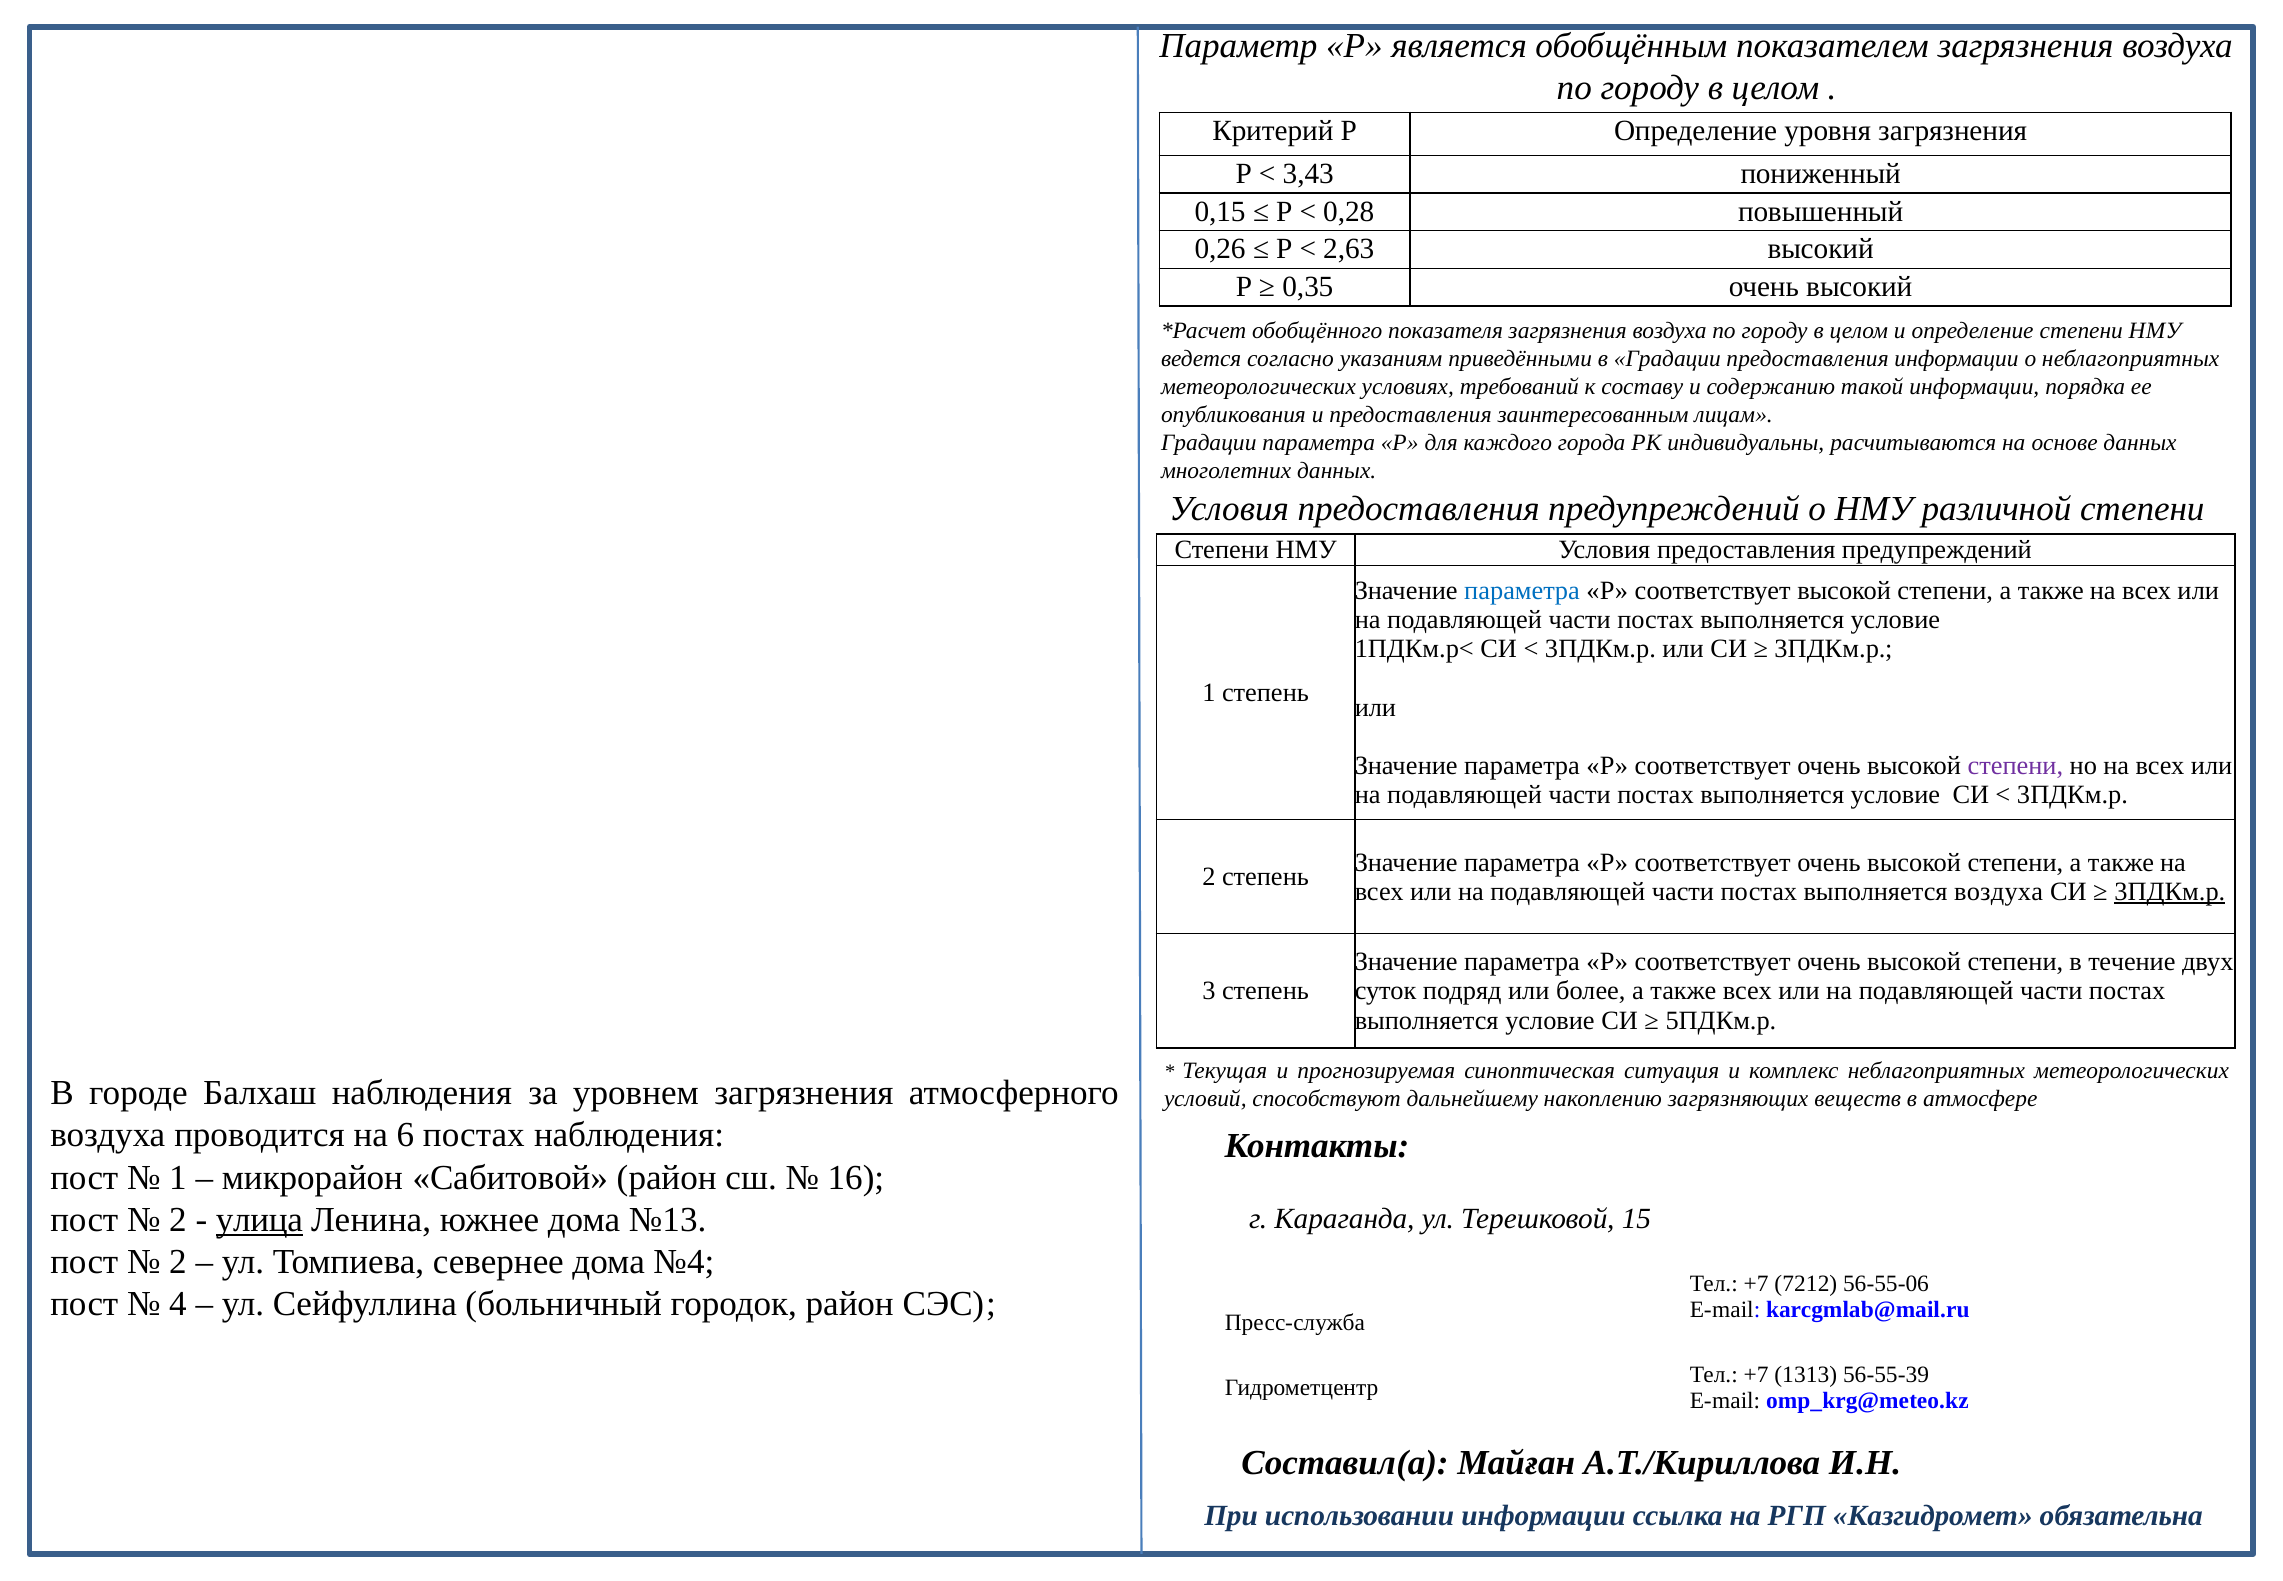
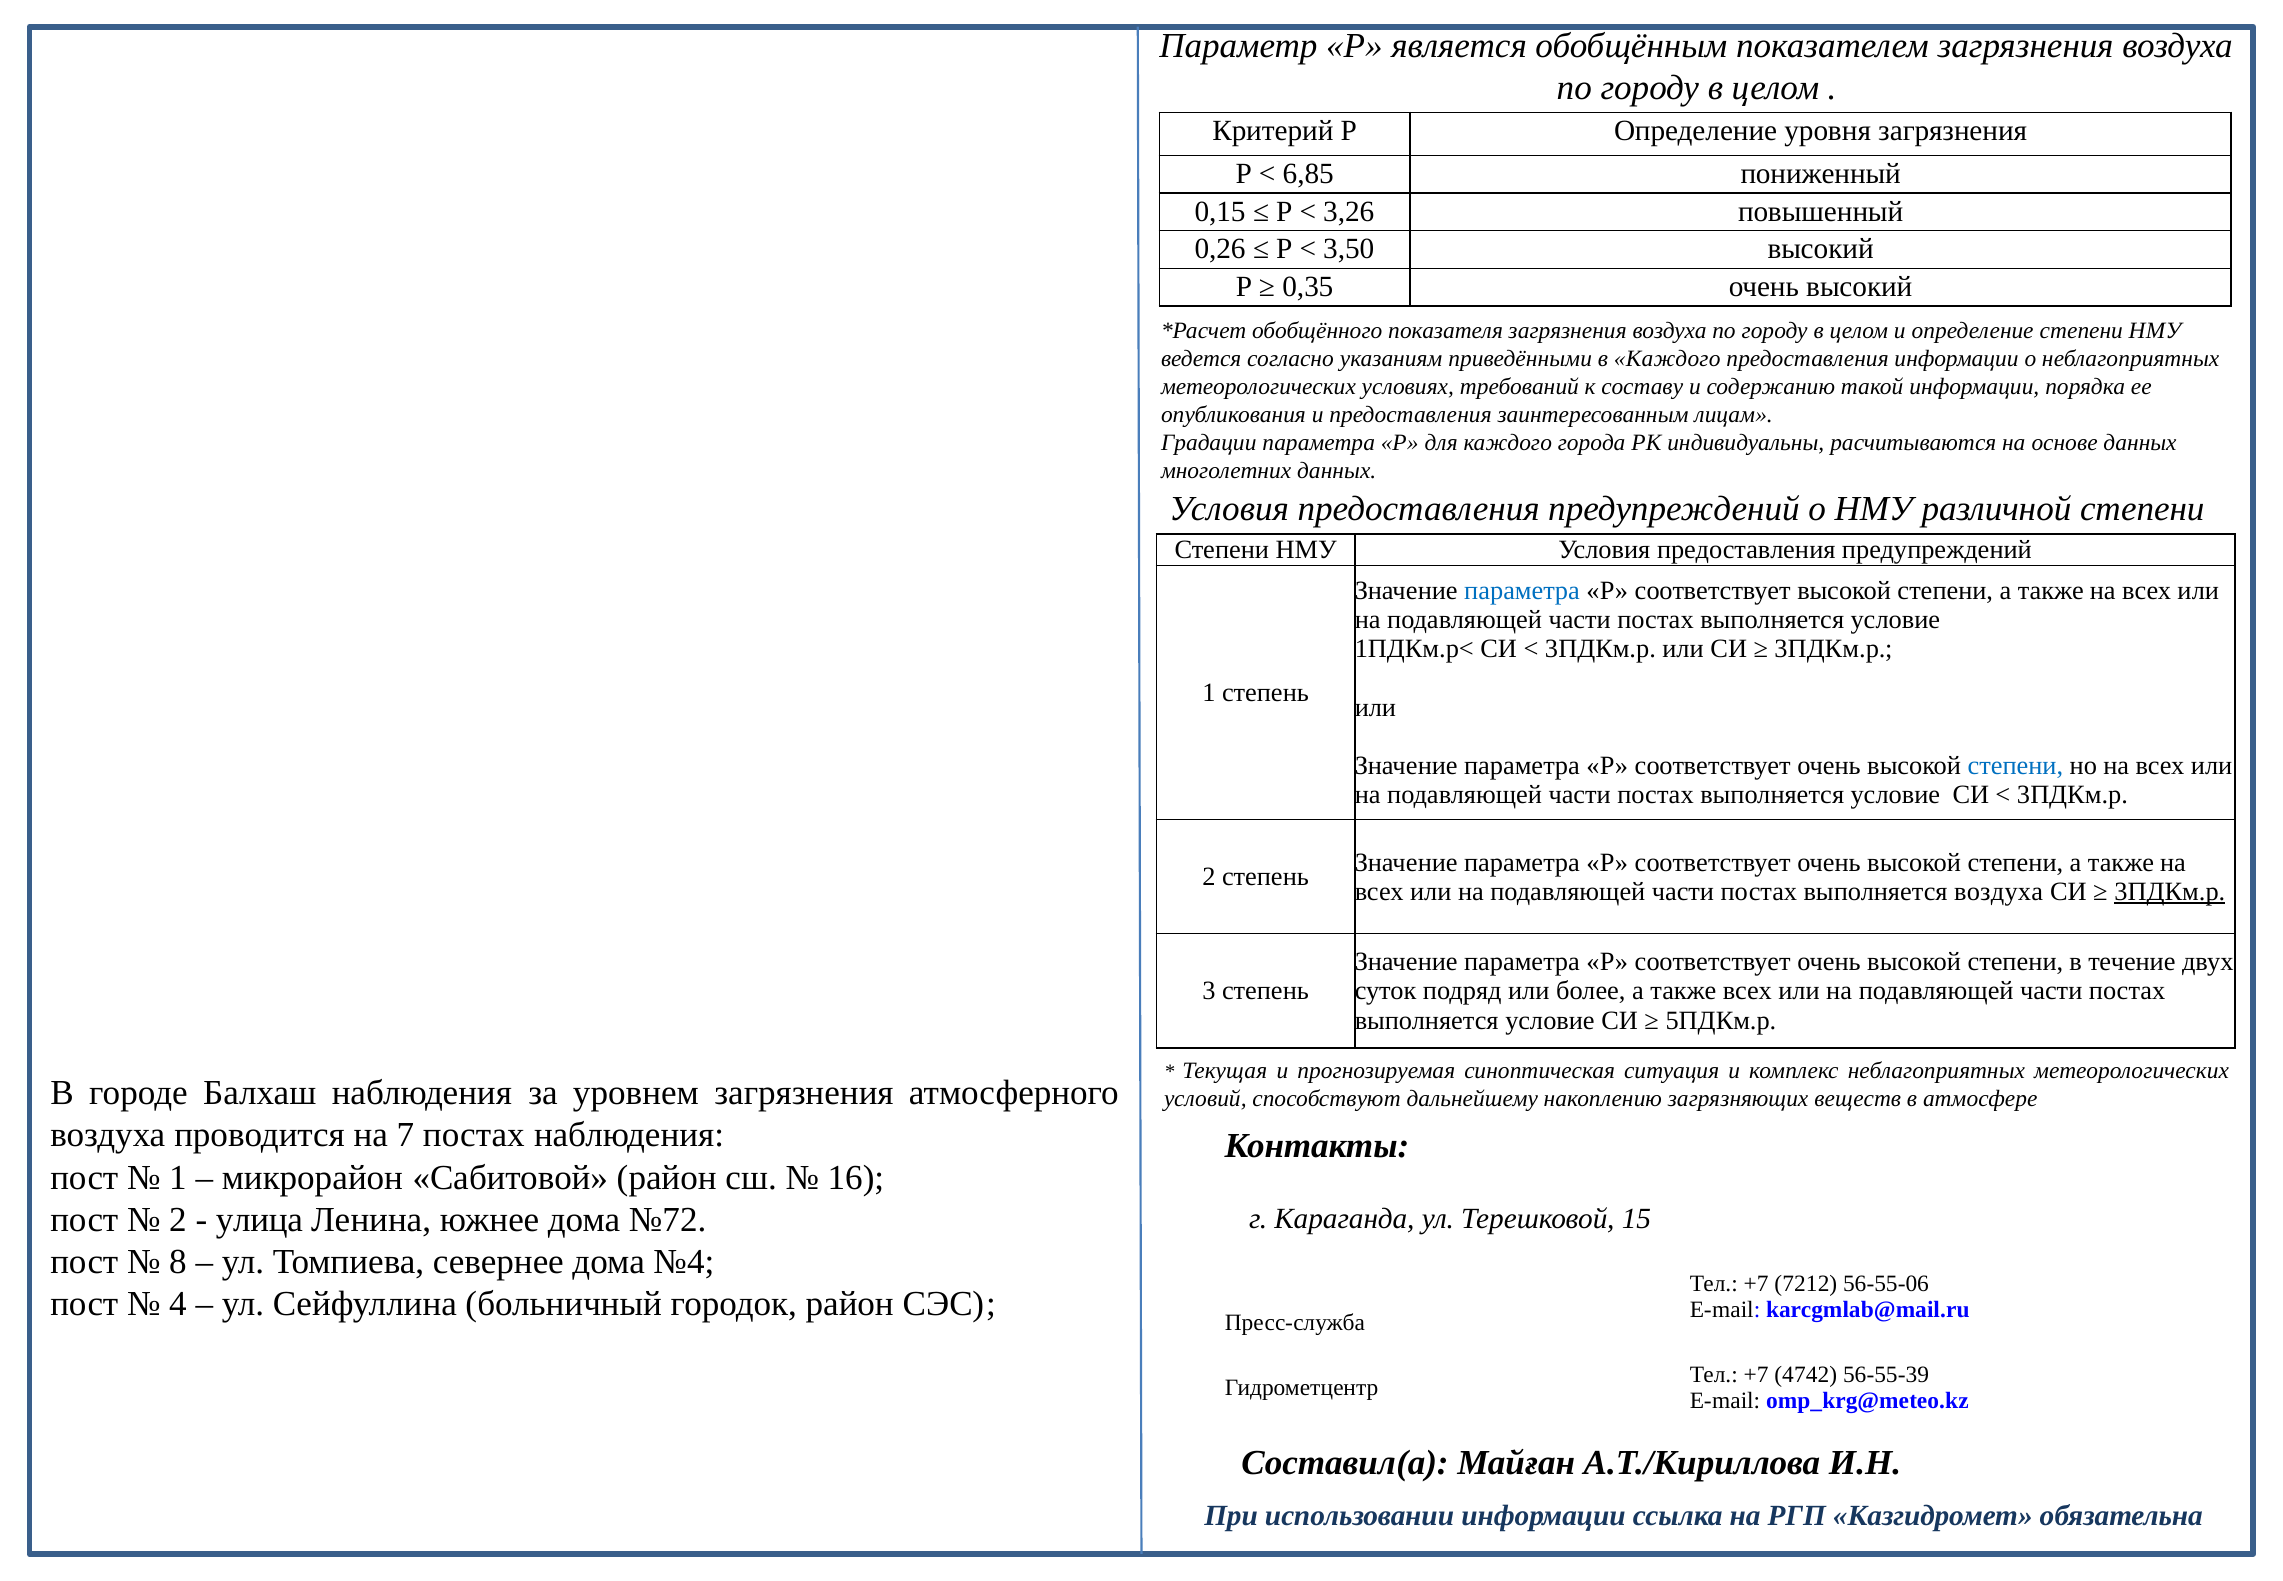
3,43: 3,43 -> 6,85 (1308, 174)
0,28: 0,28 -> 3,26 (1349, 212)
2,63: 2,63 -> 3,50 (1349, 249)
в Градации: Градации -> Каждого (1667, 358)
степени colour: purple -> blue (2015, 766)
6: 6 -> 7 (405, 1135)
улица underline: present -> none (259, 1219)
№13: №13 -> №72 (668, 1219)
2: 2 -> 8 (178, 1261)
1313: 1313 -> 4742 (1806, 1375)
